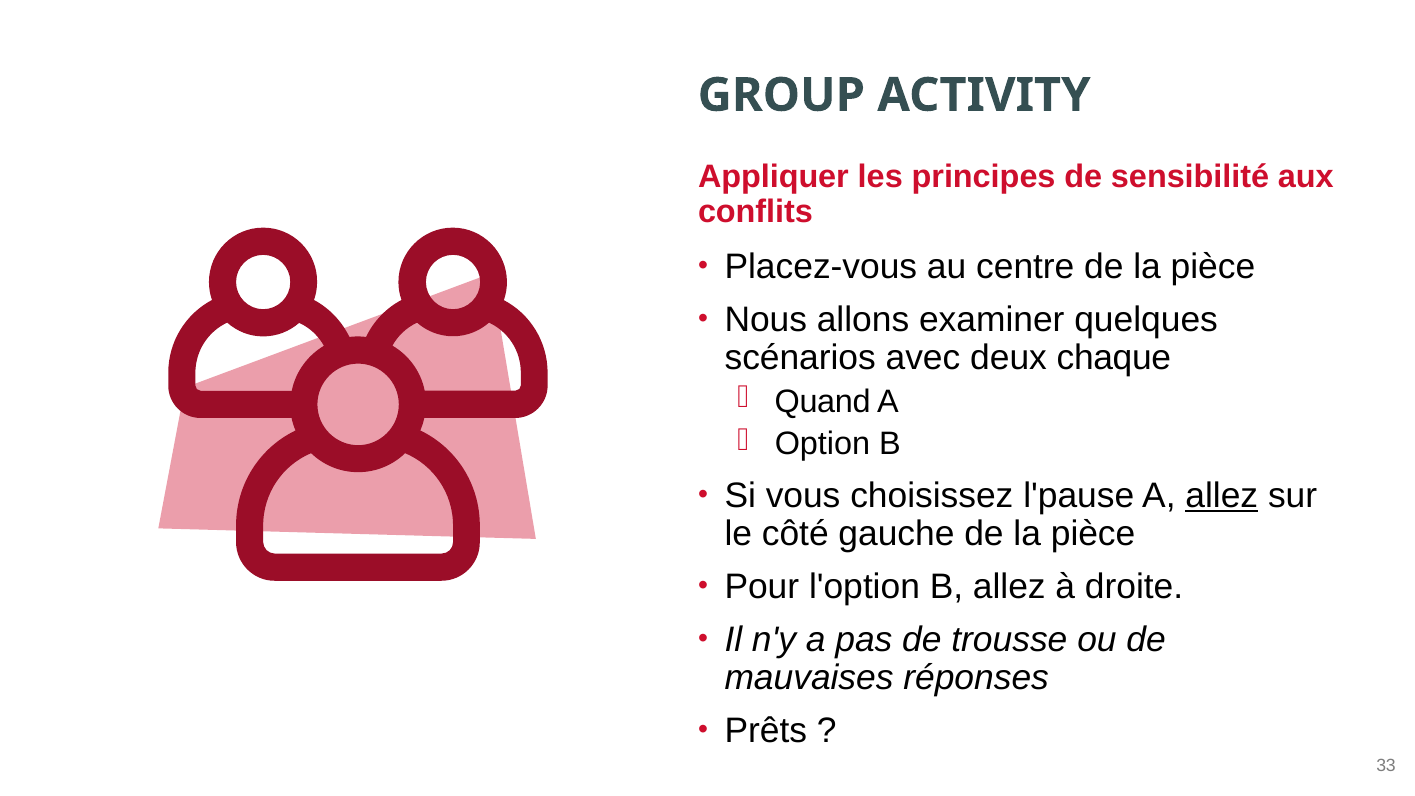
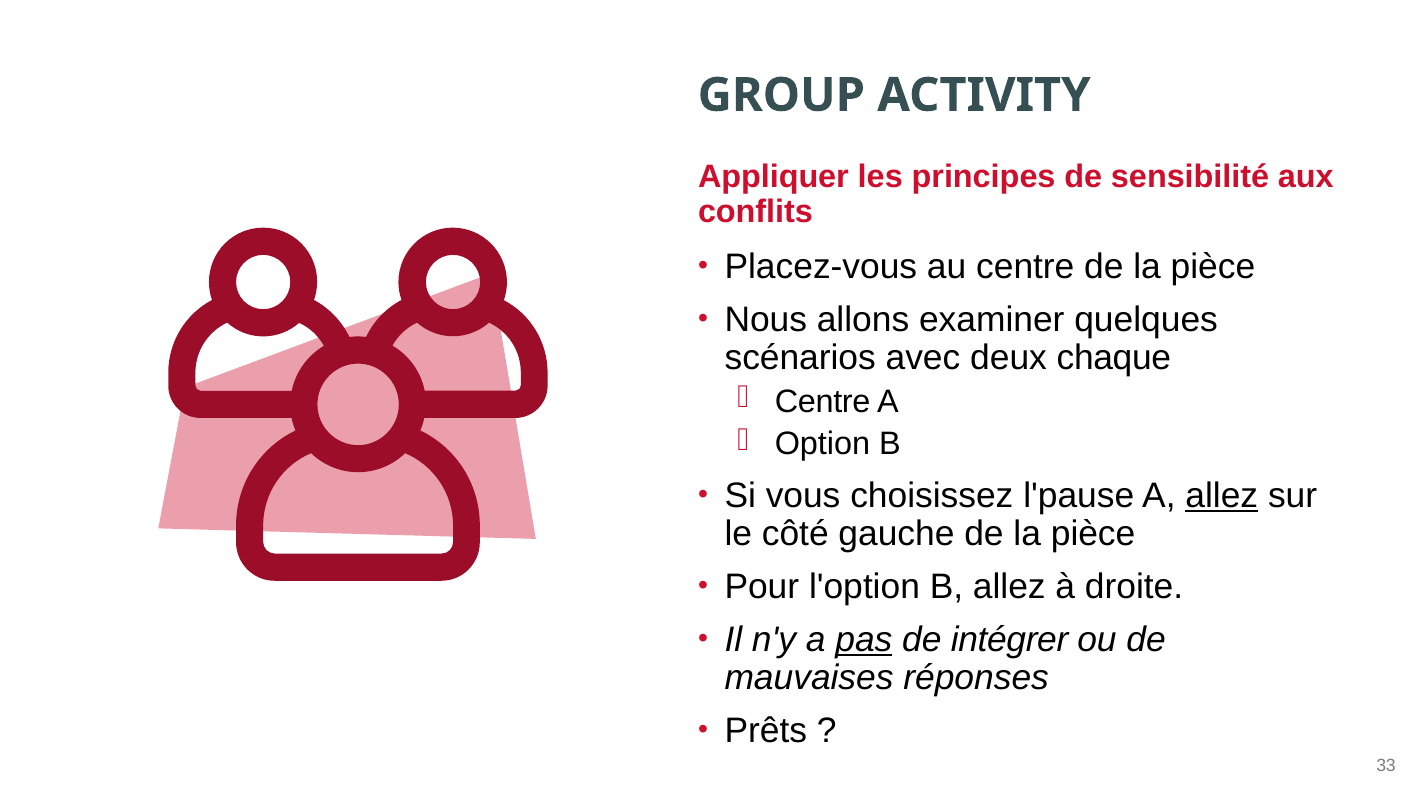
Quand: Quand -> Centre (823, 402)
pas underline: none -> present (864, 639)
trousse: trousse -> intégrer (1010, 639)
